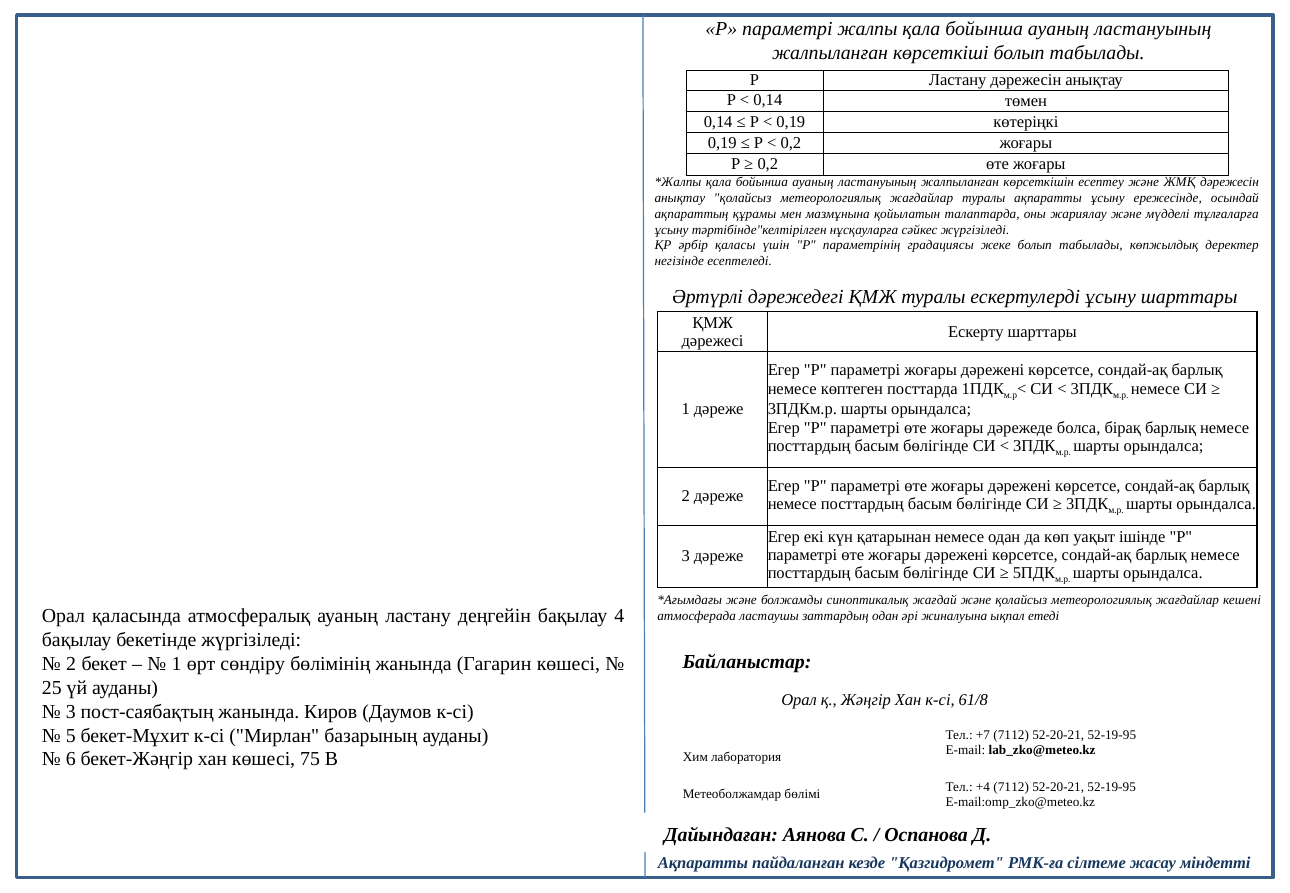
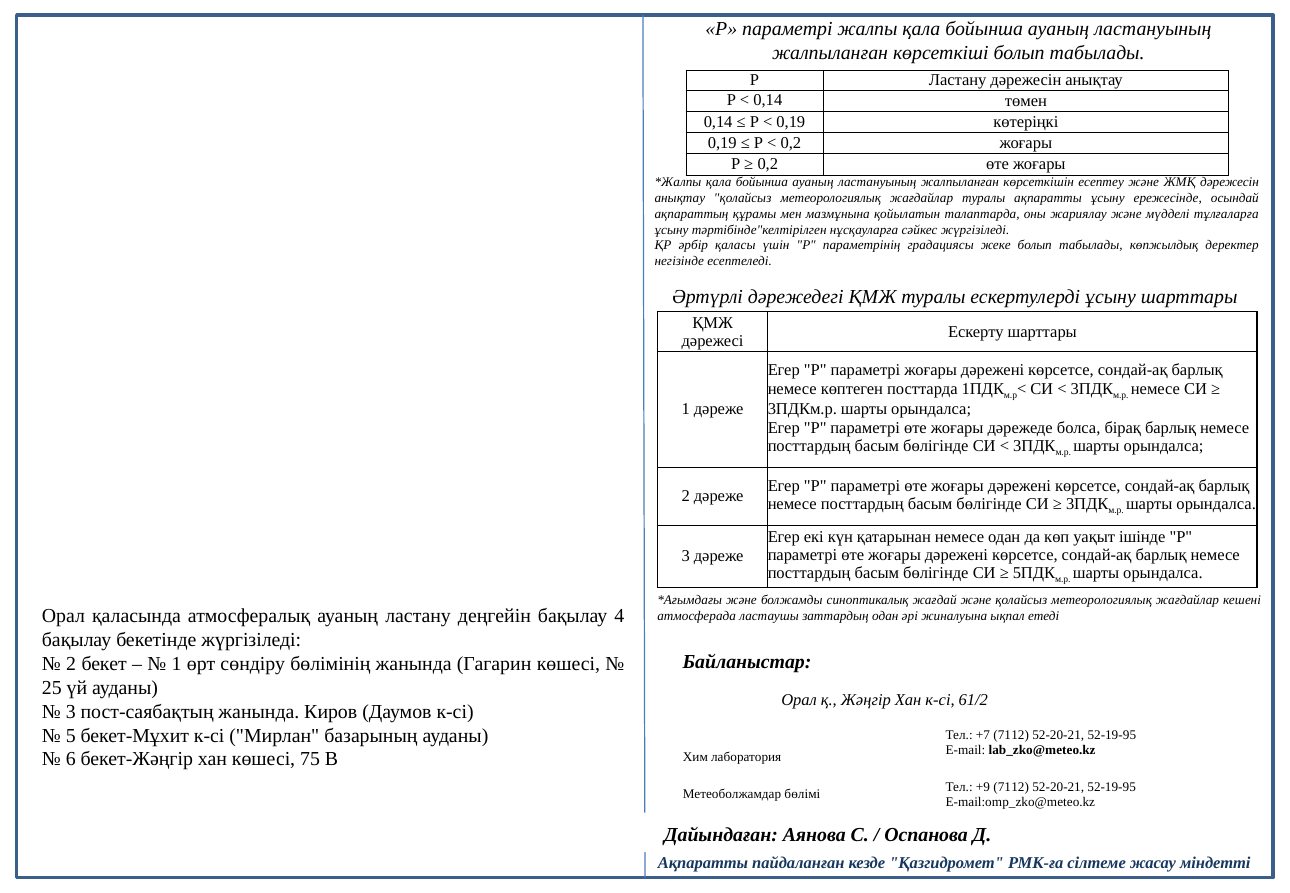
61/8: 61/8 -> 61/2 (973, 701)
+4: +4 -> +9 (983, 787)
